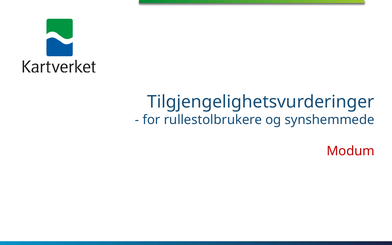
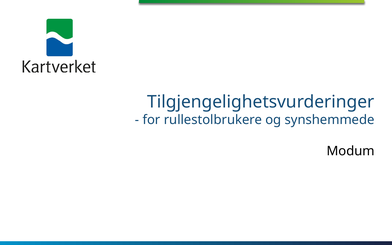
Modum colour: red -> black (351, 151)
